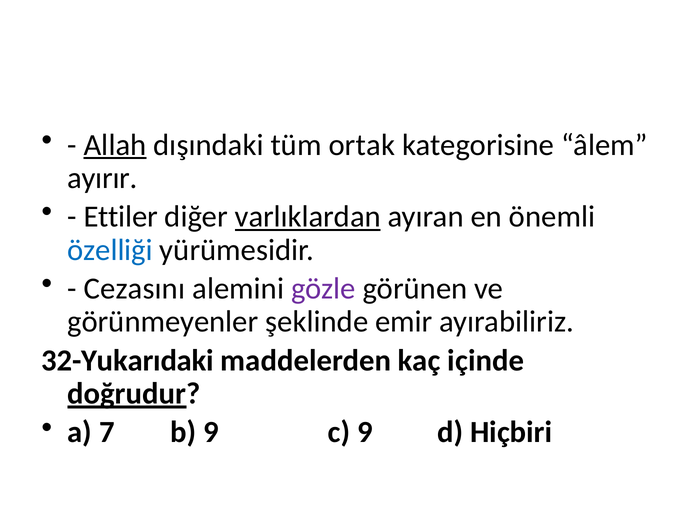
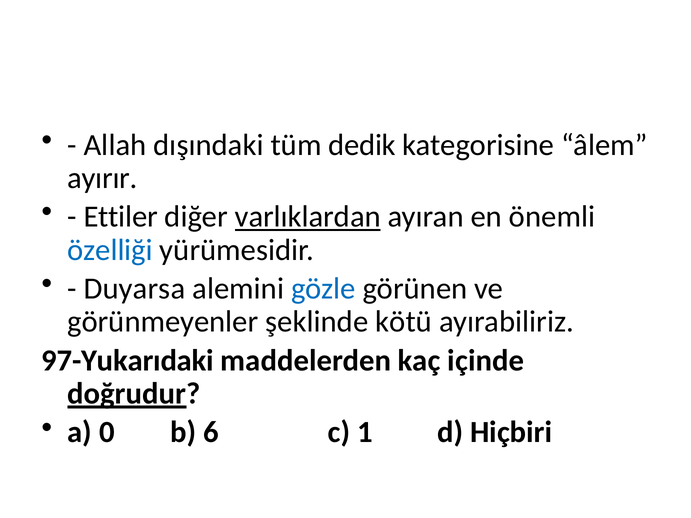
Allah underline: present -> none (115, 145)
ortak: ortak -> dedik (362, 145)
Cezasını: Cezasını -> Duyarsa (134, 289)
gözle colour: purple -> blue (323, 289)
emir: emir -> kötü (404, 322)
32-Yukarıdaki: 32-Yukarıdaki -> 97-Yukarıdaki (128, 361)
7: 7 -> 0 (107, 433)
b 9: 9 -> 6 (211, 433)
c 9: 9 -> 1 (365, 433)
